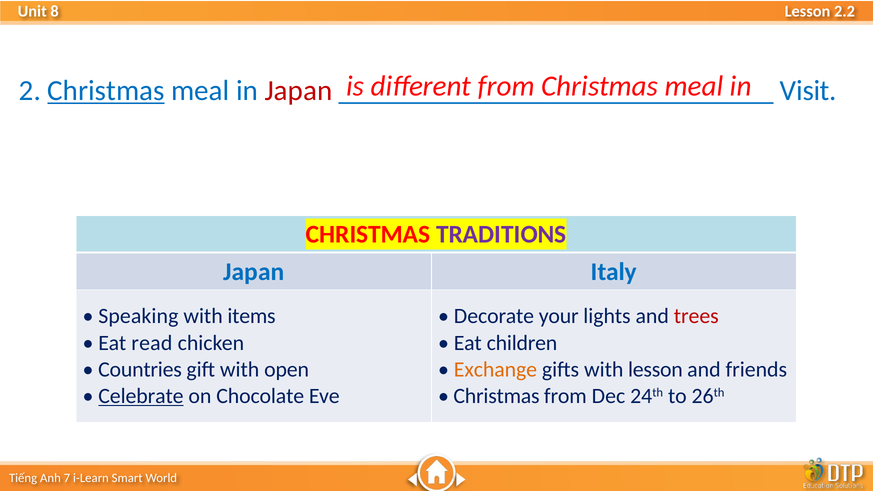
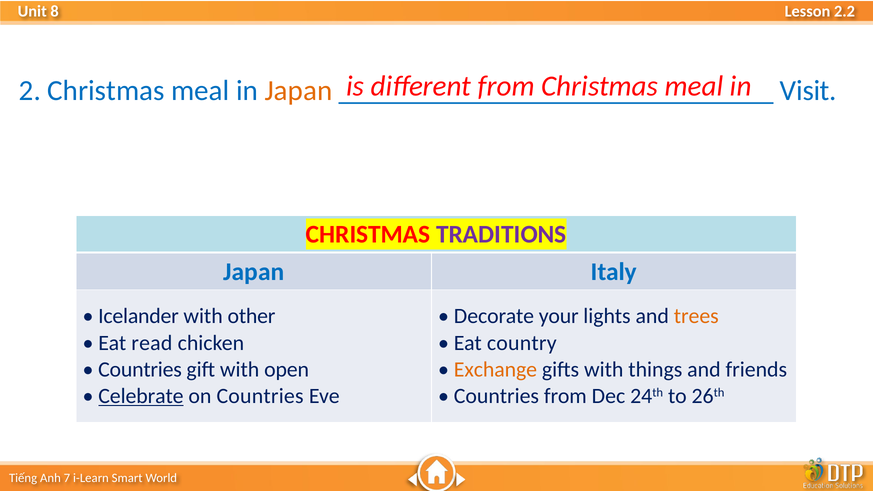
Christmas underline: present -> none (106, 91)
Japan colour: red -> orange (298, 91)
Speaking: Speaking -> Icelander (139, 316)
items: items -> other (252, 316)
trees colour: red -> orange (696, 316)
children: children -> country (522, 343)
with lesson: lesson -> things (655, 369)
on Chocolate: Chocolate -> Countries (260, 396)
Christmas: Christmas -> Countries (496, 396)
